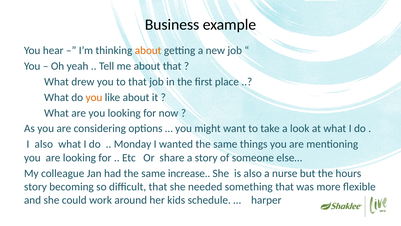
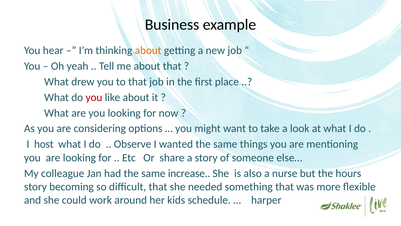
you colour: orange -> red (94, 97)
I also: also -> host (44, 144)
Monday: Monday -> Observe (133, 144)
